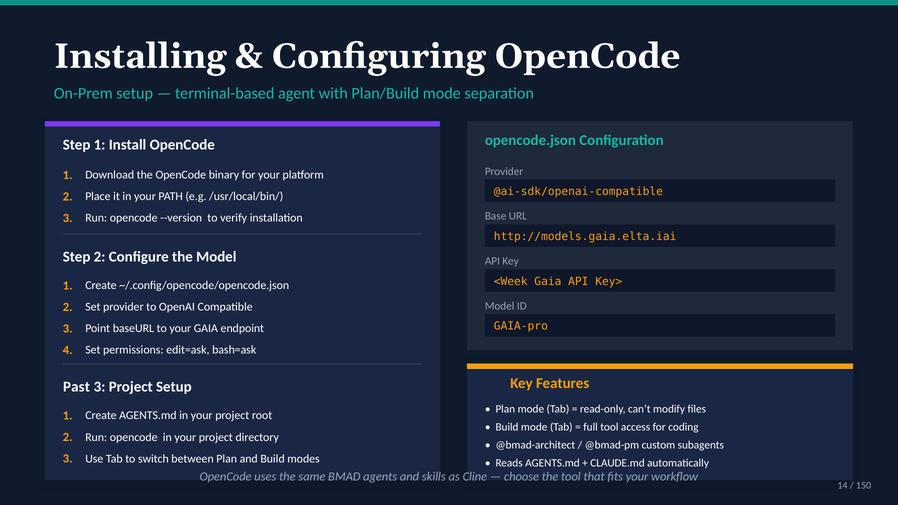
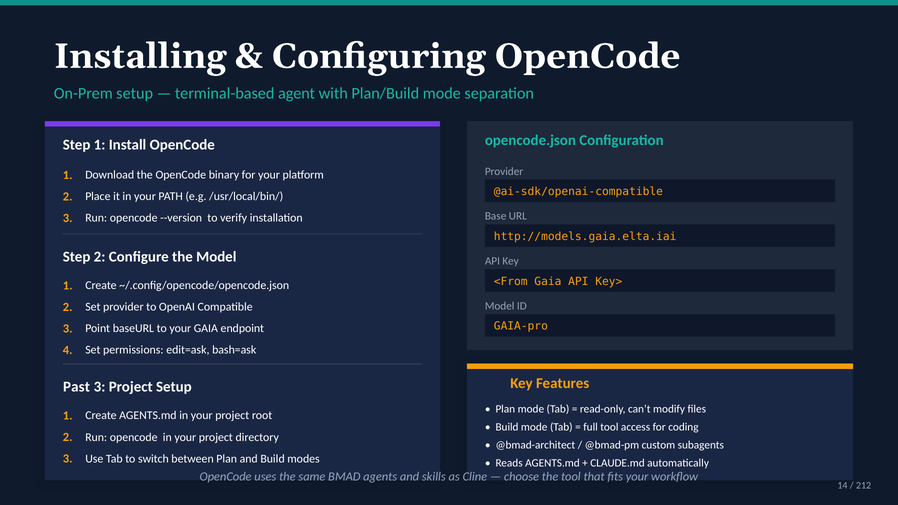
<Week: <Week -> <From (511, 281)
150: 150 -> 212 (864, 486)
